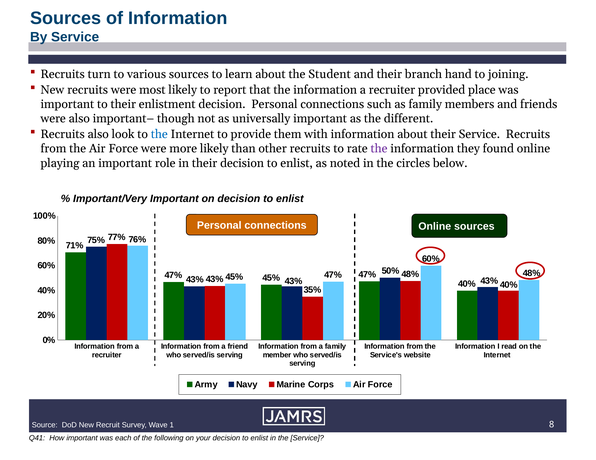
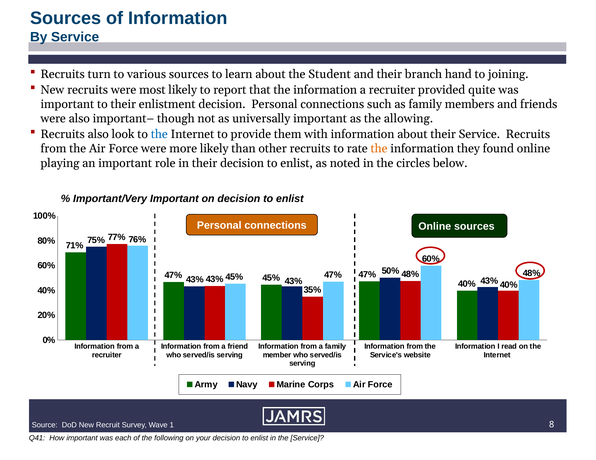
place: place -> quite (482, 90)
different: different -> allowing (408, 119)
the colour: purple -> orange (379, 149)
